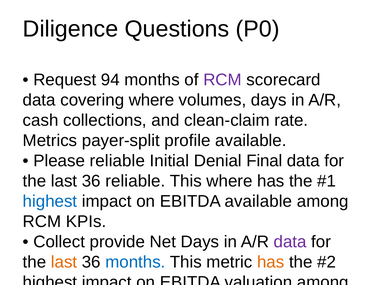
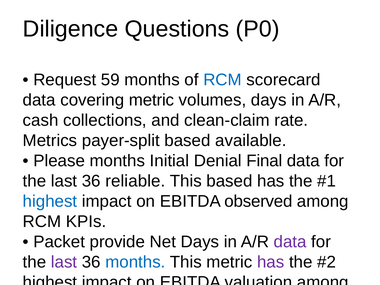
94: 94 -> 59 (110, 80)
RCM colour: purple -> blue (223, 80)
covering where: where -> metric (151, 100)
payer-split profile: profile -> based (187, 141)
Please reliable: reliable -> months (117, 161)
This where: where -> based (229, 181)
EBITDA available: available -> observed (258, 201)
Collect: Collect -> Packet (59, 242)
last colour: orange -> purple (64, 262)
has colour: orange -> purple (271, 262)
